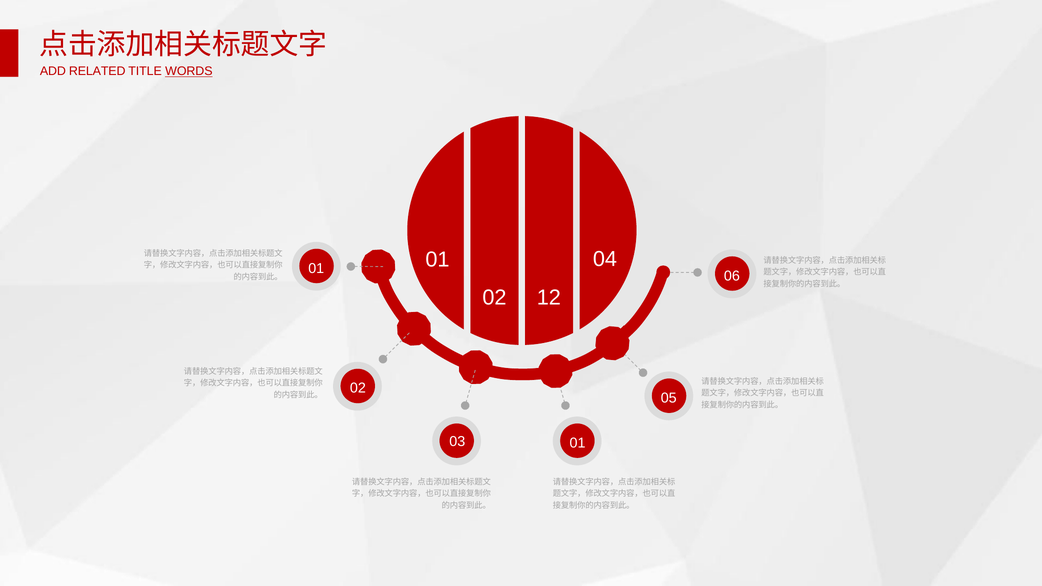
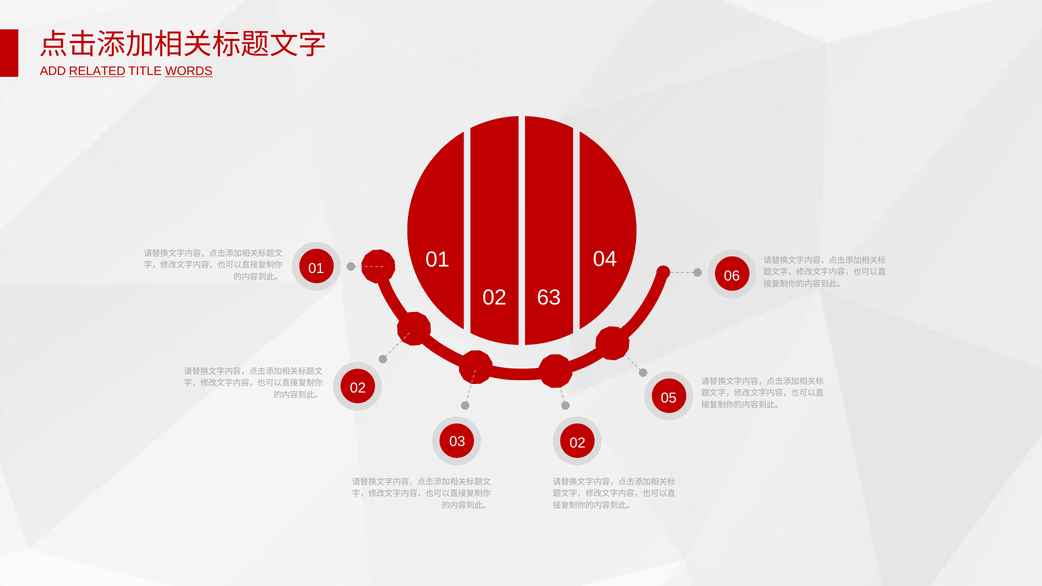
RELATED underline: none -> present (97, 71)
12: 12 -> 63 (549, 298)
03 01: 01 -> 02 (578, 443)
